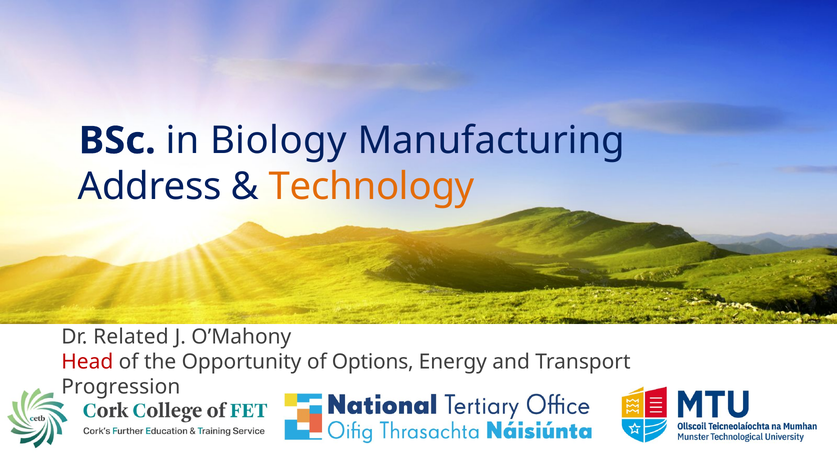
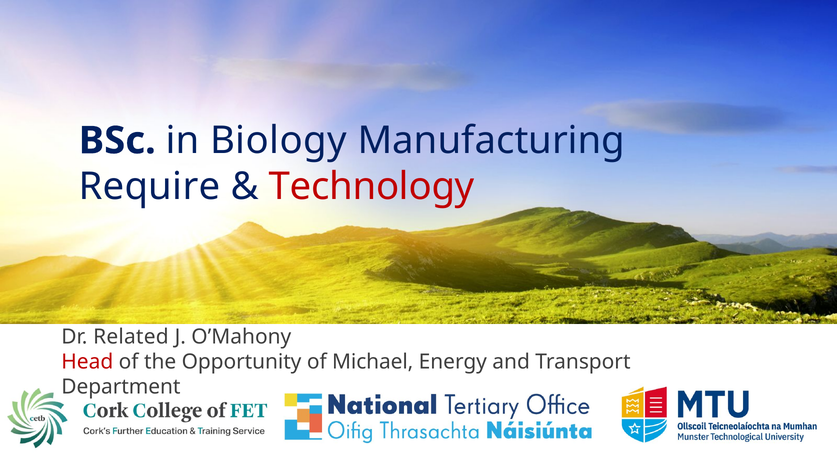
Address: Address -> Require (149, 187)
Technology colour: orange -> red (371, 187)
Options: Options -> Michael (373, 362)
Progression: Progression -> Department (121, 387)
